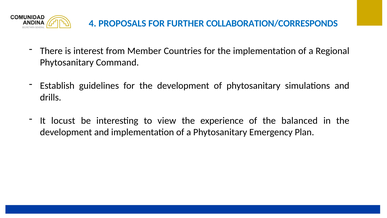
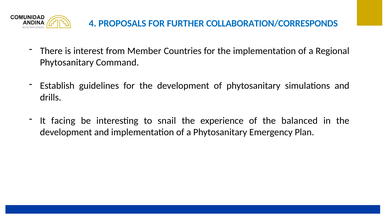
locust: locust -> facing (63, 120)
view: view -> snail (167, 120)
